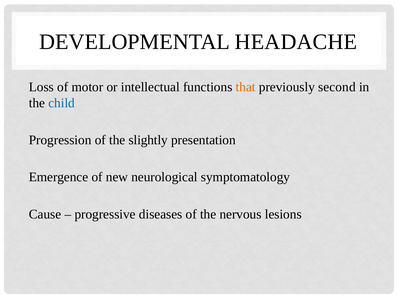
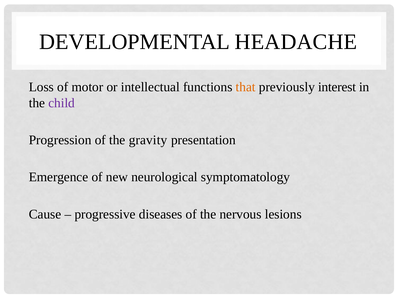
second: second -> interest (337, 87)
child colour: blue -> purple (62, 103)
slightly: slightly -> gravity (148, 140)
